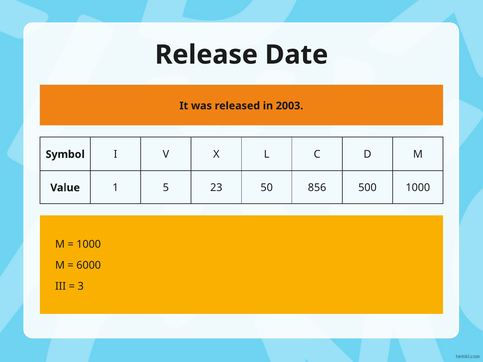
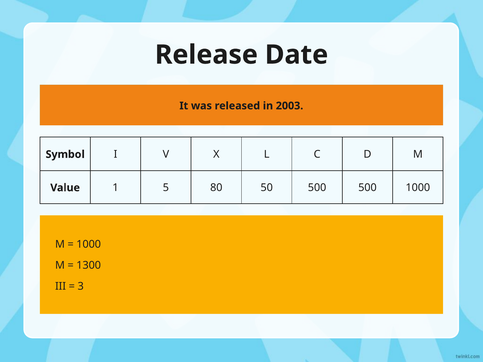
23: 23 -> 80 (216, 188)
50 856: 856 -> 500 (317, 188)
6000: 6000 -> 1300 (89, 266)
